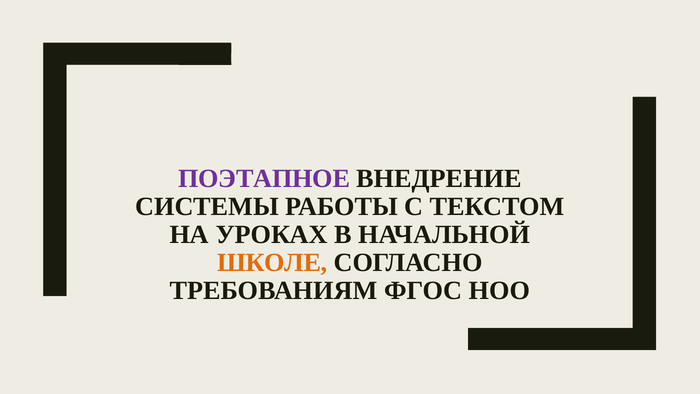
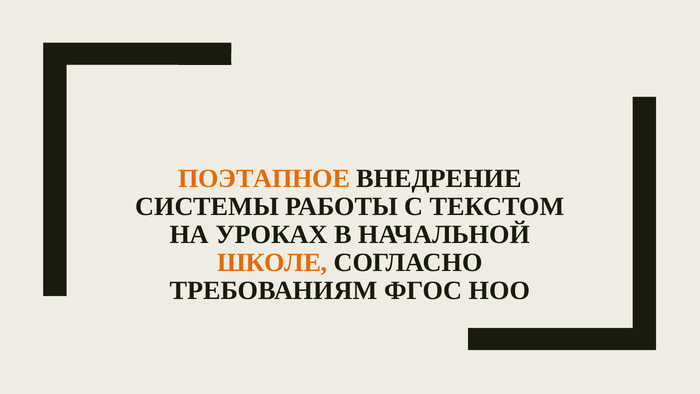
ПОЭТАПНОЕ colour: purple -> orange (264, 178)
